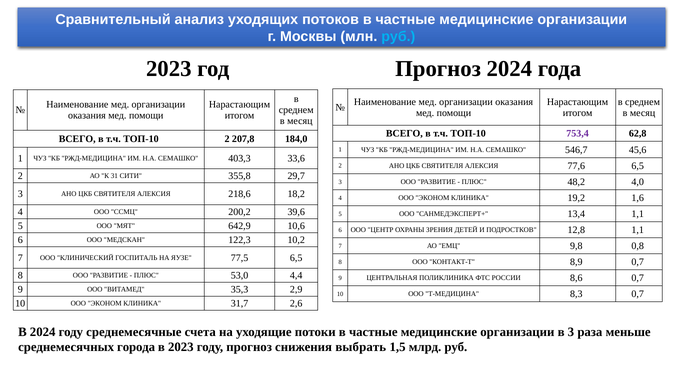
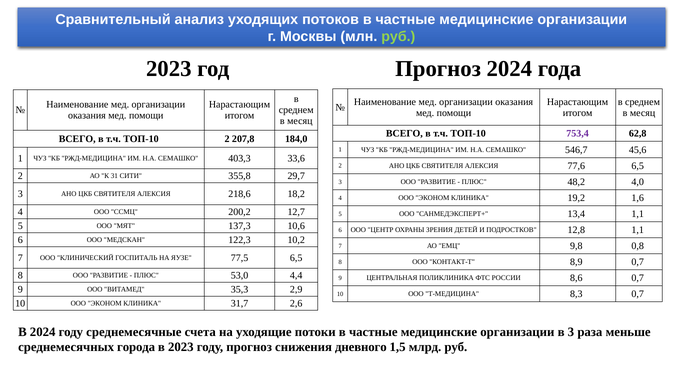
руб colour: light blue -> light green (398, 37)
39,6: 39,6 -> 12,7 (296, 212)
642,9: 642,9 -> 137,3 (240, 226)
выбрать: выбрать -> дневного (361, 347)
